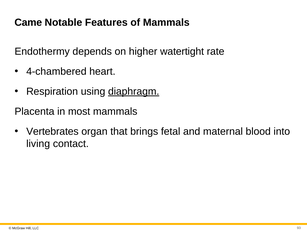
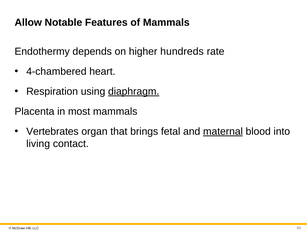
Came: Came -> Allow (28, 22)
watertight: watertight -> hundreds (182, 51)
maternal underline: none -> present (223, 131)
